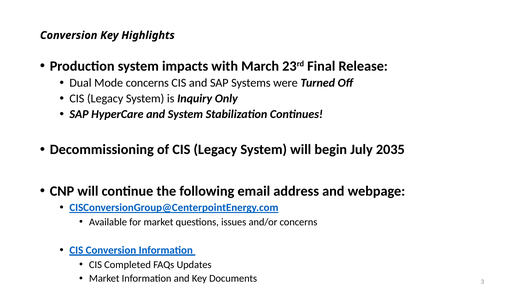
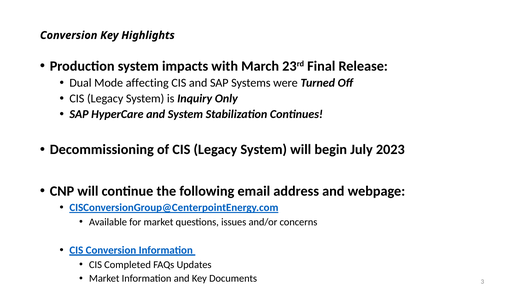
Mode concerns: concerns -> affecting (147, 83)
2035: 2035 -> 2023 (390, 149)
